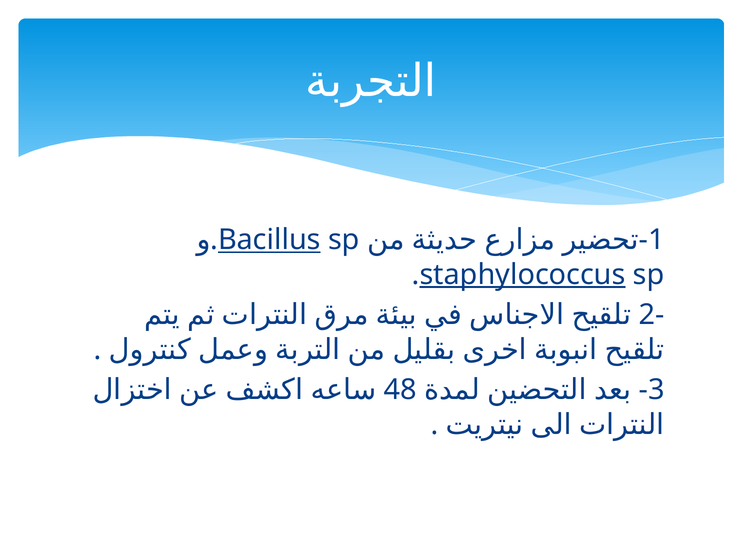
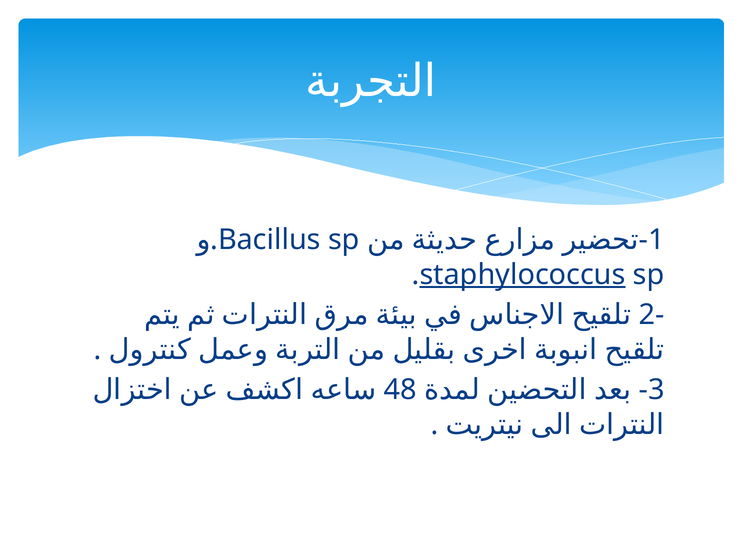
Bacillus underline: present -> none (269, 240)
